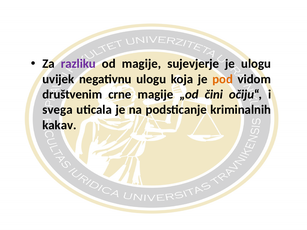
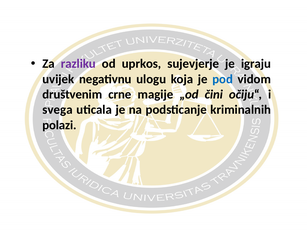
od magije: magije -> uprkos (142, 64)
je ulogu: ulogu -> igraju (256, 64)
pod colour: orange -> blue (223, 79)
kakav: kakav -> polazi (59, 125)
